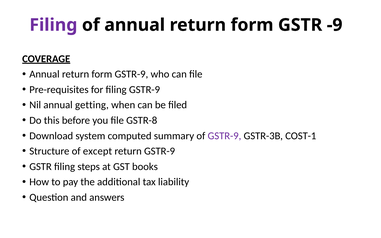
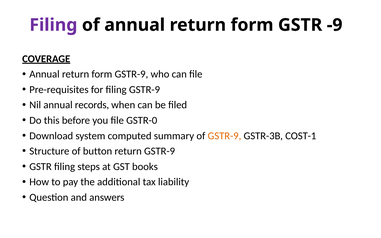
getting: getting -> records (92, 105)
GSTR-8: GSTR-8 -> GSTR-0 (142, 120)
GSTR-9 colour: purple -> orange (224, 136)
except: except -> button (98, 151)
